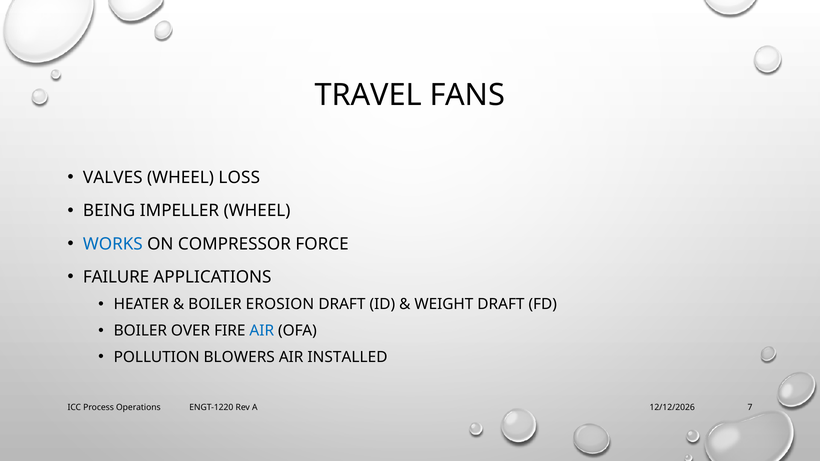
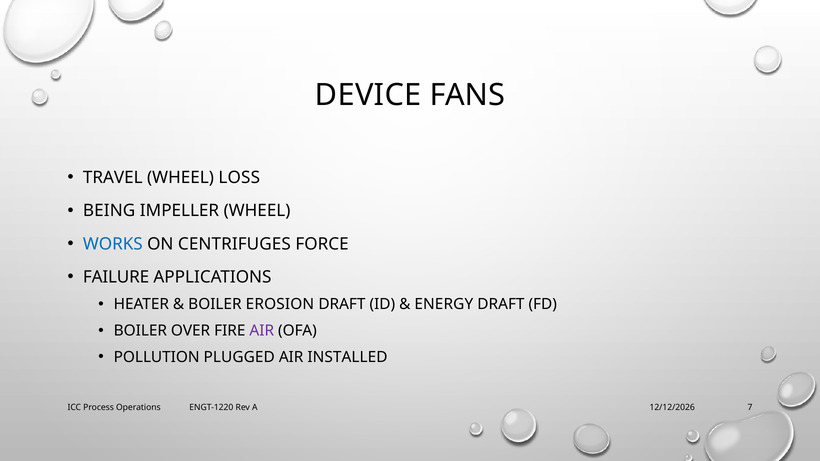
TRAVEL: TRAVEL -> DEVICE (368, 95)
VALVES: VALVES -> TRAVEL (113, 178)
COMPRESSOR: COMPRESSOR -> CENTRIFUGES (234, 244)
WEIGHT: WEIGHT -> ENERGY (444, 305)
AIR colour: blue -> purple (262, 331)
BLOWERS: BLOWERS -> PLUGGED (239, 357)
